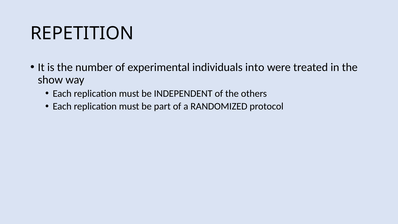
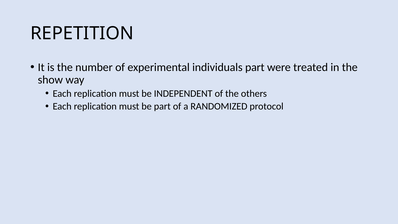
individuals into: into -> part (255, 67)
